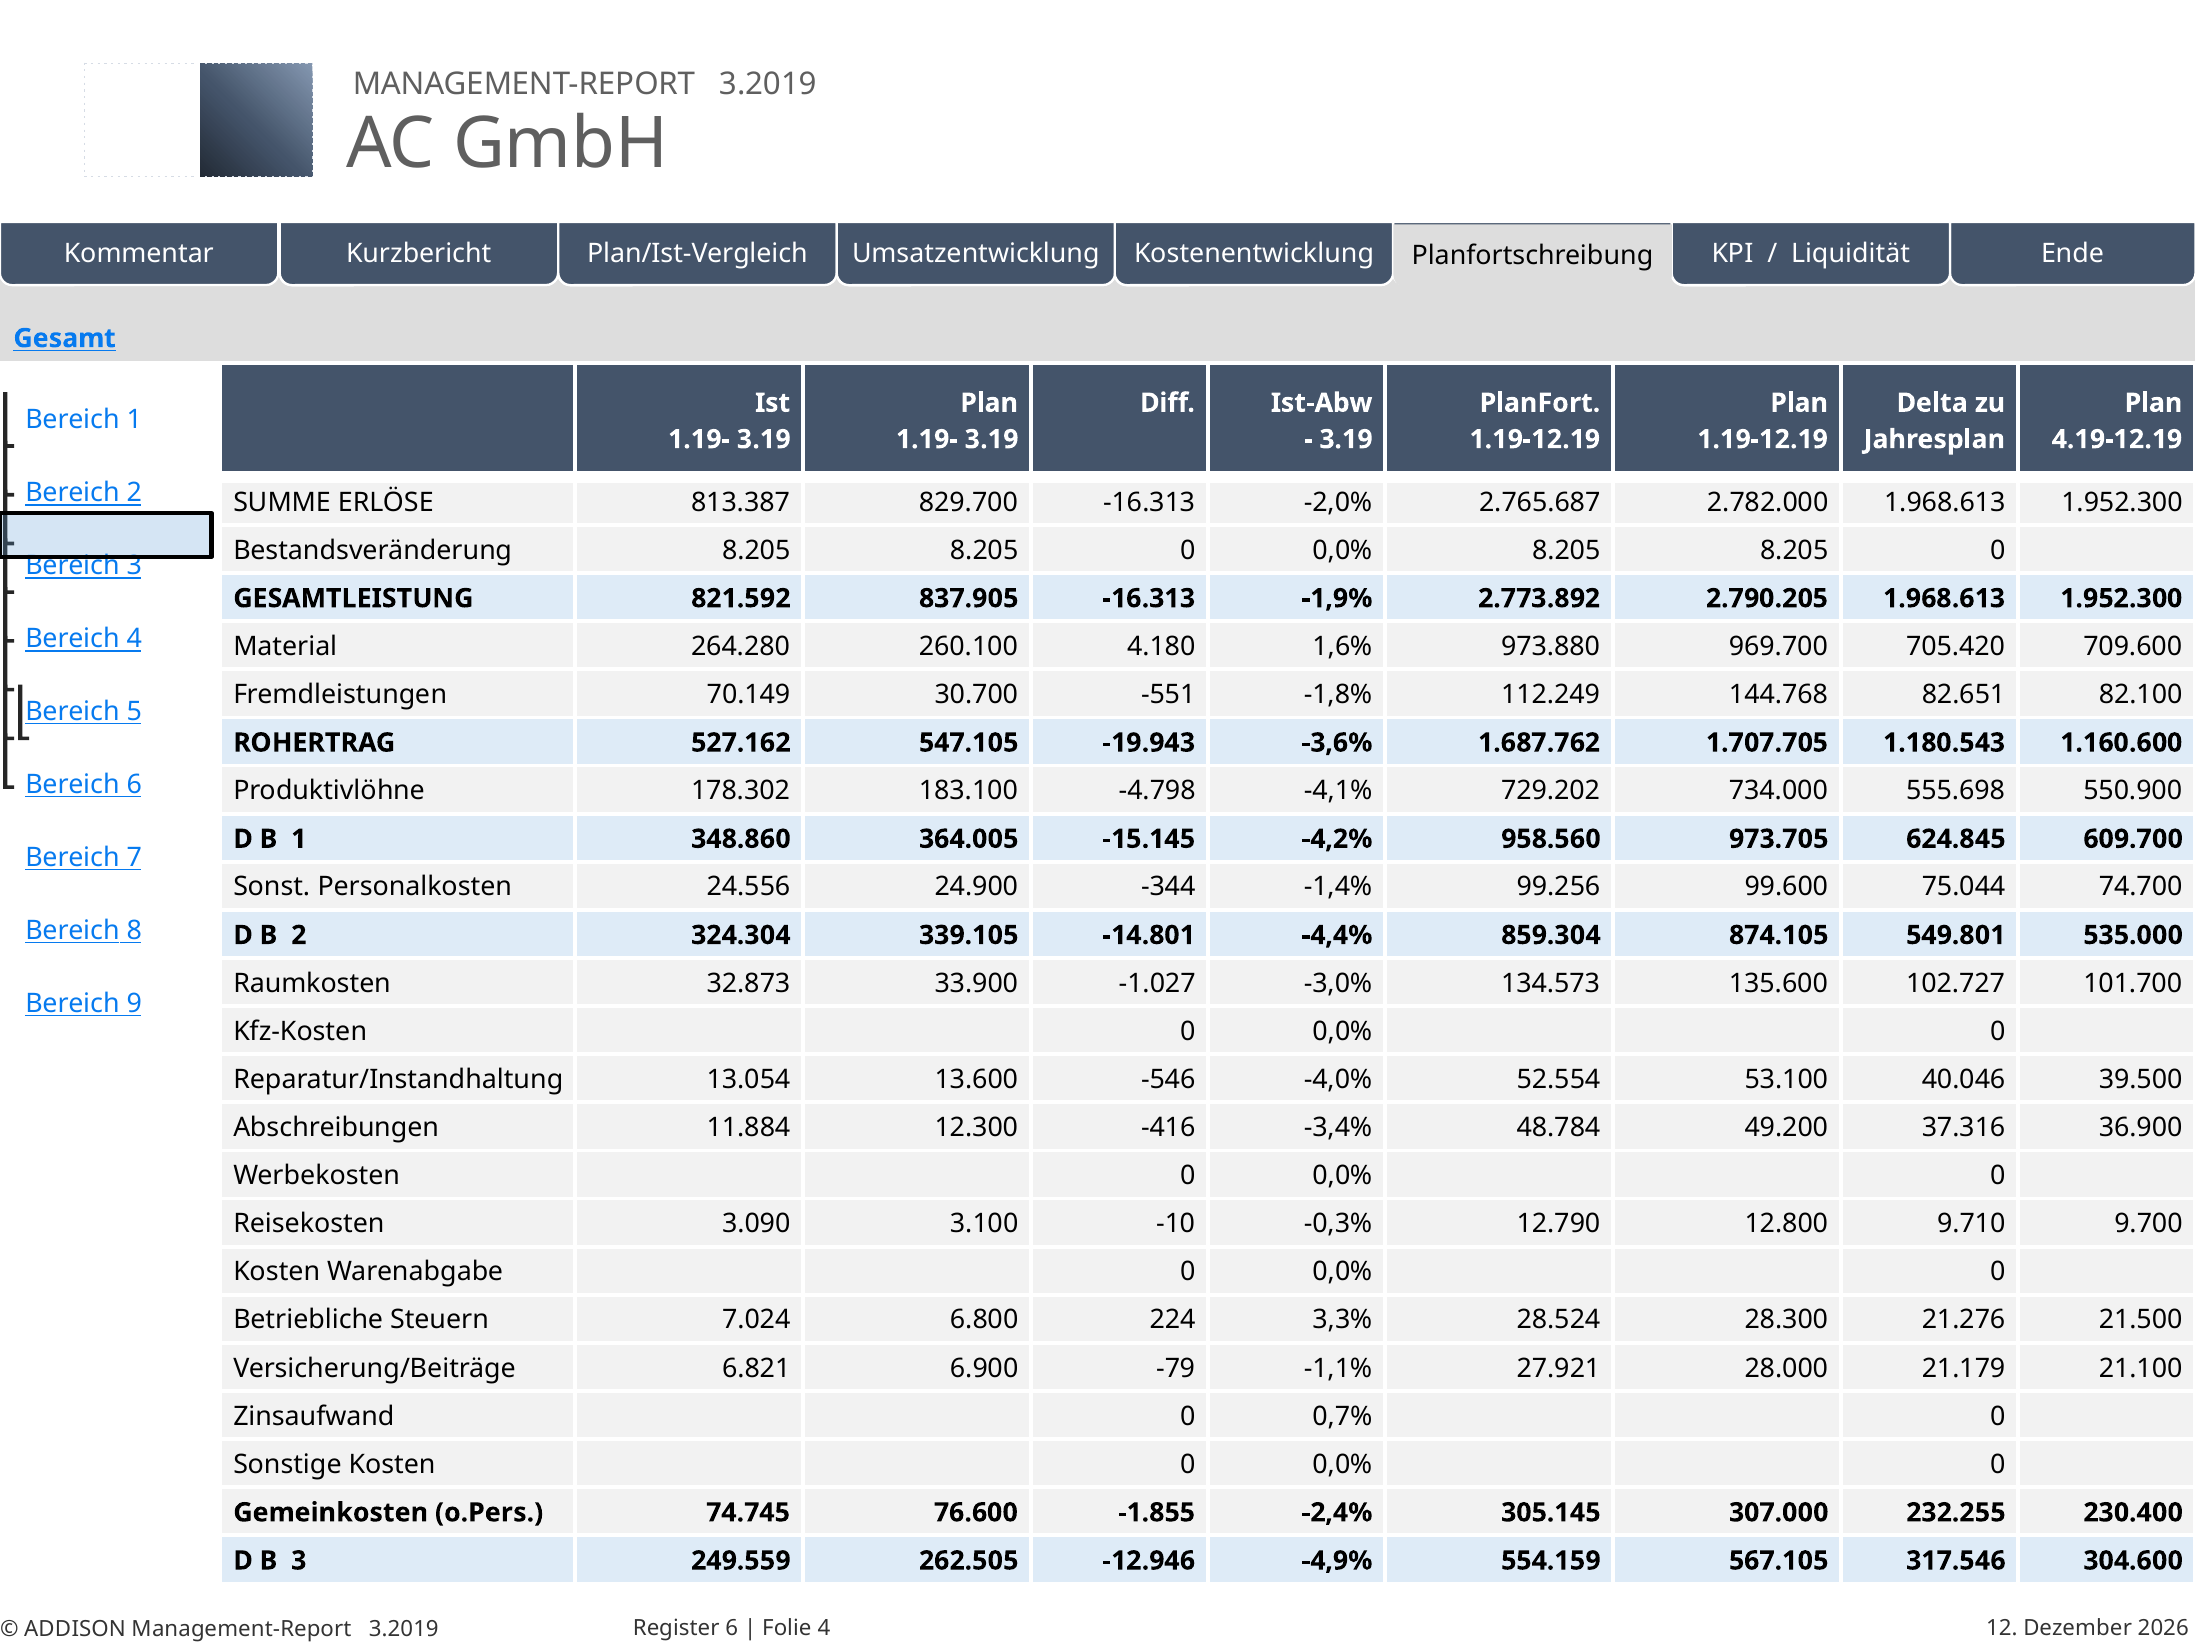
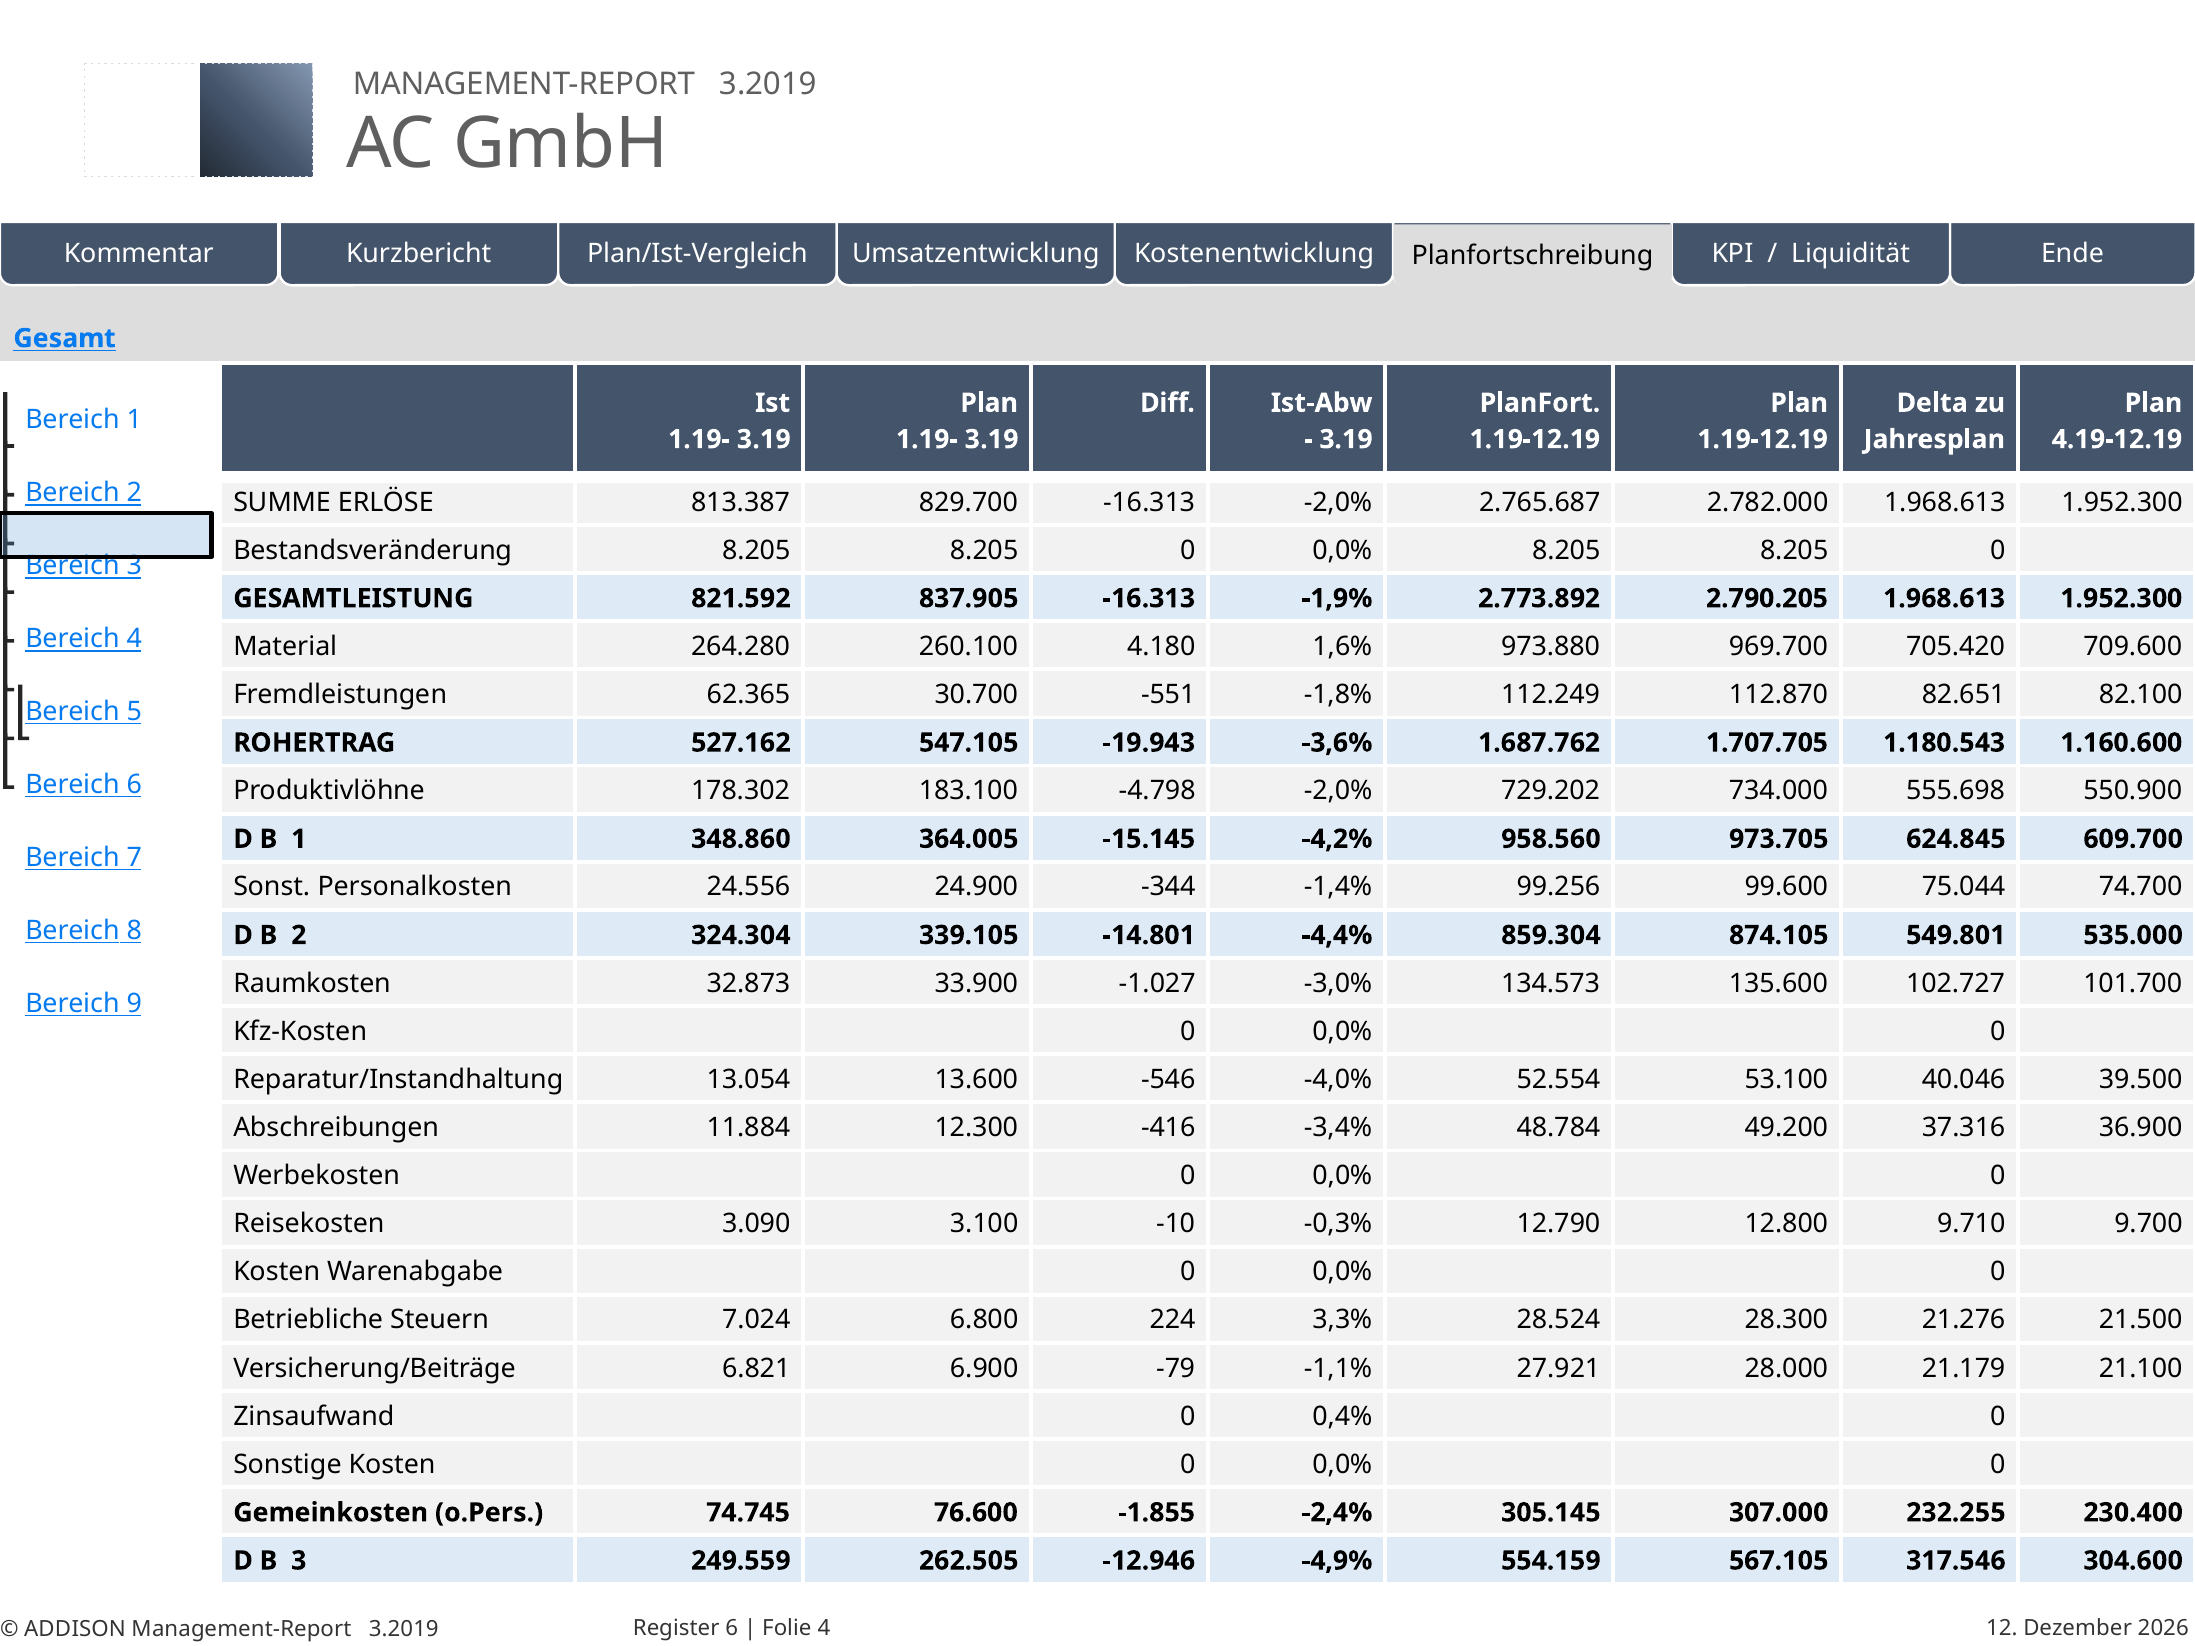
70.149: 70.149 -> 62.365 (749, 694)
144.768: 144.768 -> 112.870 (1778, 694)
-4.798 -4,1%: -4,1% -> -2,0% (1338, 791)
0,7%: 0,7% -> 0,4% (1342, 1416)
